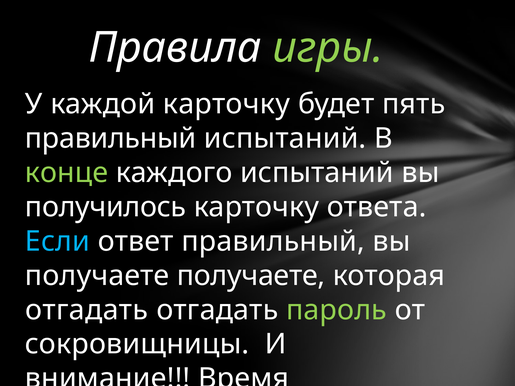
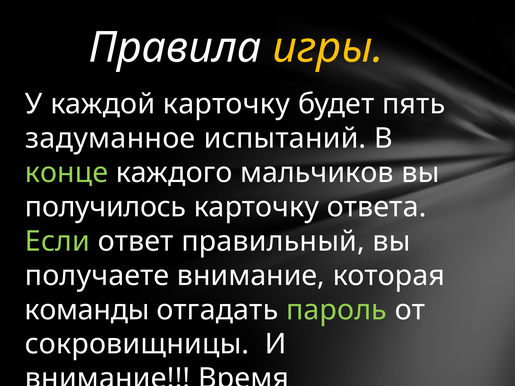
игры colour: light green -> yellow (328, 48)
правильный: правильный -> задуманное (110, 138)
каждого испытаний: испытаний -> мальчиков (317, 173)
Если colour: light blue -> light green (57, 241)
получаете получаете: получаете -> внимание (251, 276)
отгадать: отгадать -> команды (87, 310)
